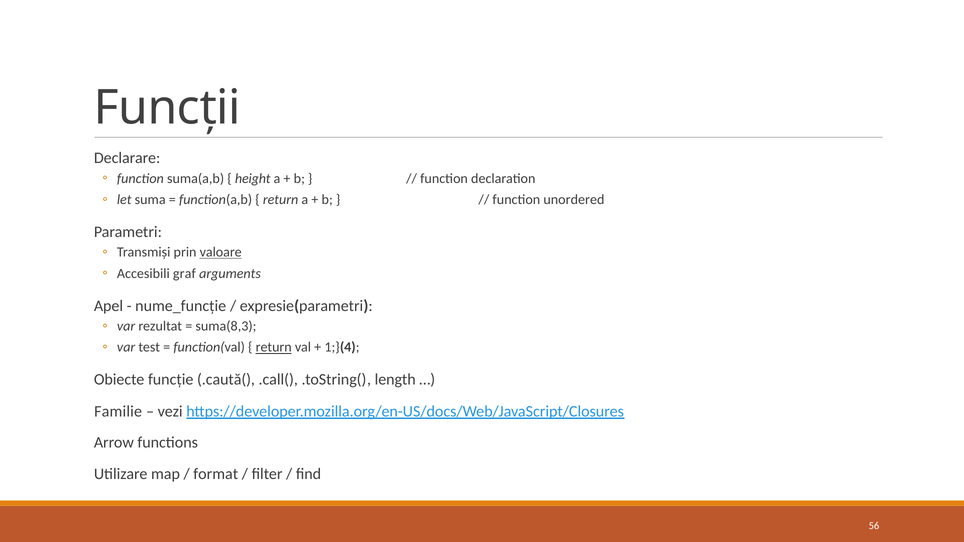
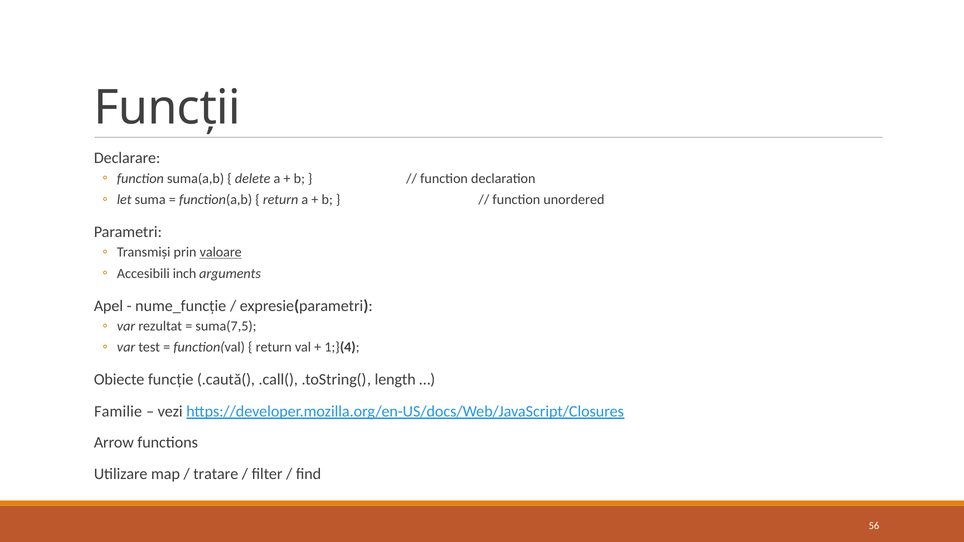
height: height -> delete (253, 178)
graf: graf -> inch (185, 274)
suma(8,3: suma(8,3 -> suma(7,5 (226, 326)
return underline: present -> none (274, 347)
format: format -> tratare (216, 474)
